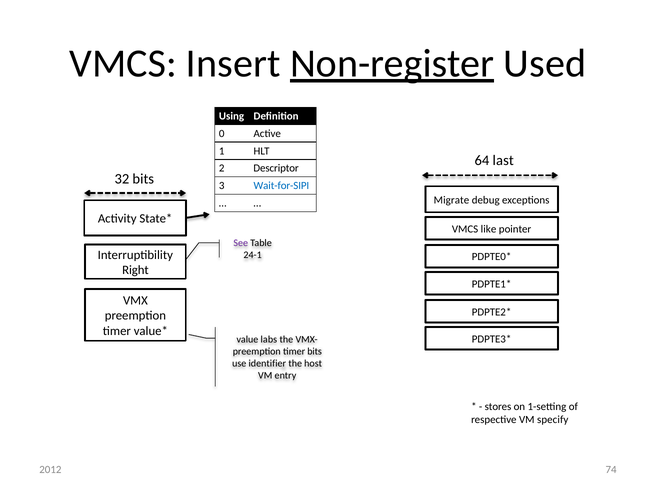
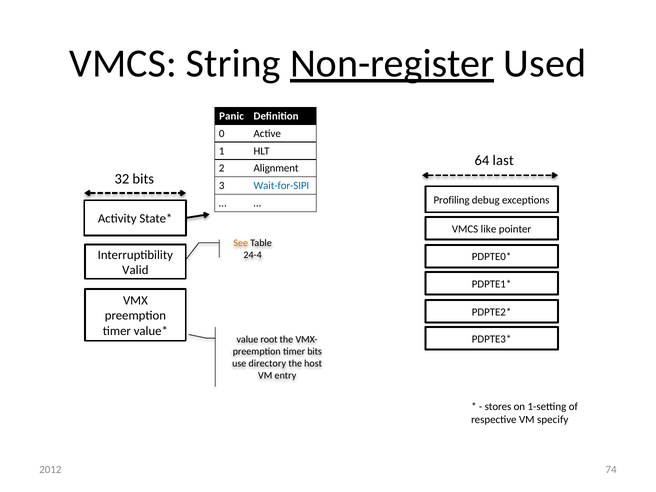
Insert: Insert -> String (233, 64)
Using: Using -> Panic (231, 116)
Descriptor: Descriptor -> Alignment (276, 168)
Migrate: Migrate -> Profiling (452, 200)
See colour: purple -> orange (241, 243)
24-1: 24-1 -> 24-4 (253, 255)
Right: Right -> Valid (135, 270)
labs: labs -> root (269, 339)
identifier: identifier -> directory (267, 364)
